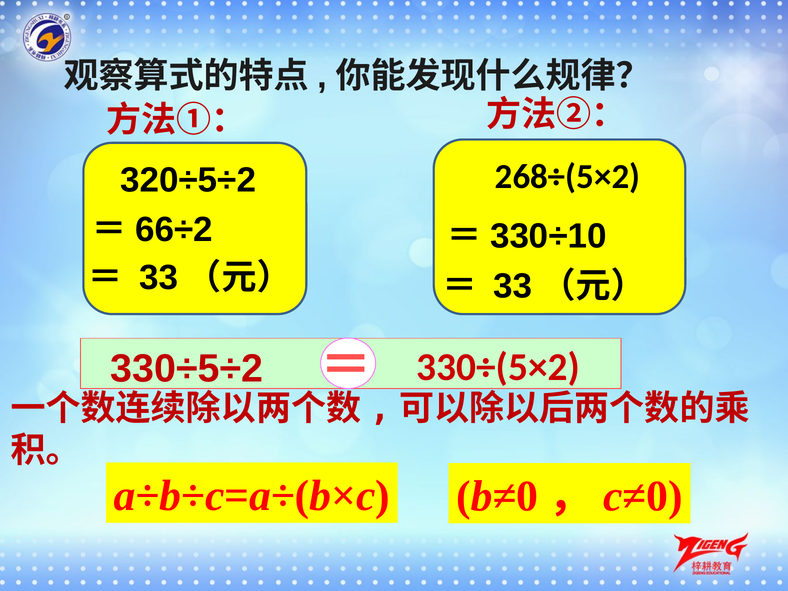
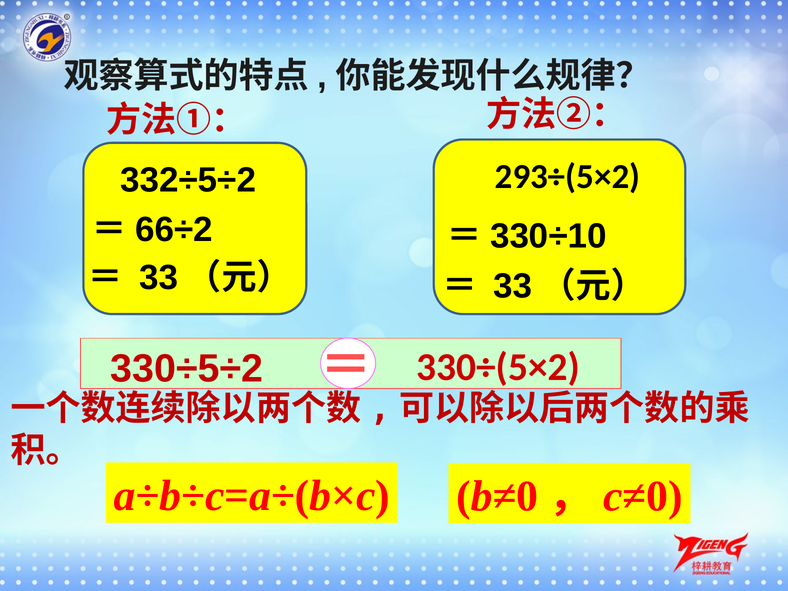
268÷(5×2: 268÷(5×2 -> 293÷(5×2 (567, 177)
320÷5÷2: 320÷5÷2 -> 332÷5÷2 (188, 180)
